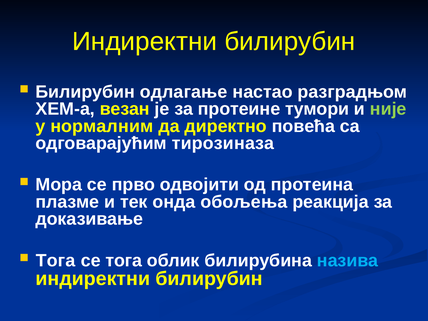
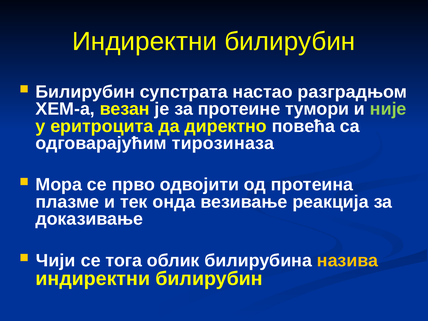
одлагање: одлагање -> супстрата (184, 92)
нормалним: нормалним -> еритроцита (102, 126)
обољења: обољења -> везивање (244, 202)
Тога: Тога -> Чији (56, 261)
назива colour: light blue -> yellow (348, 261)
